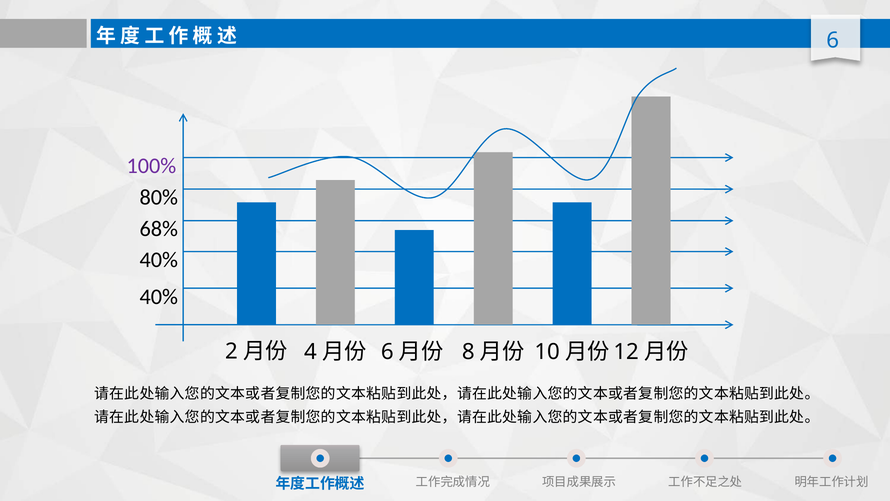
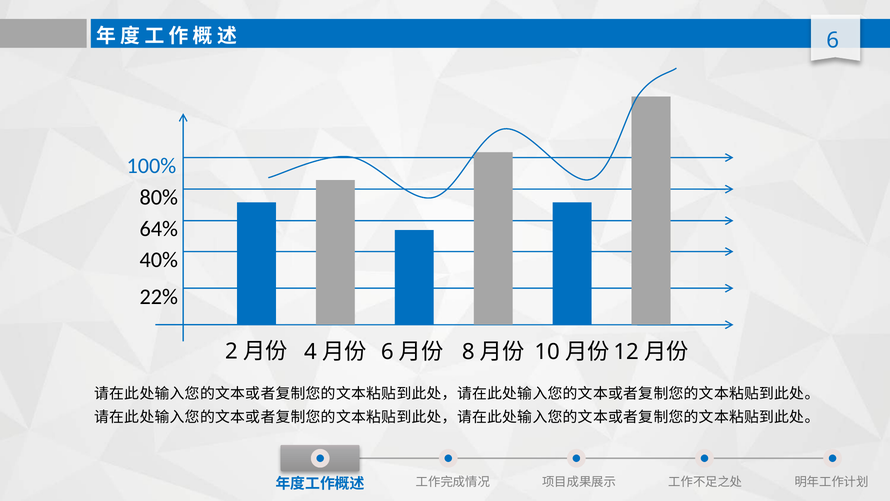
100% colour: purple -> blue (151, 166)
68%: 68% -> 64% (159, 229)
40%: 40% -> 22% (159, 296)
